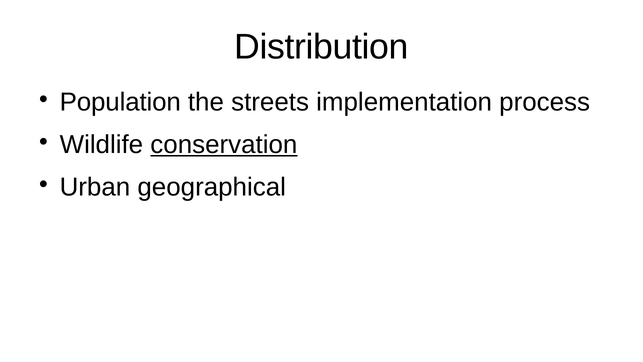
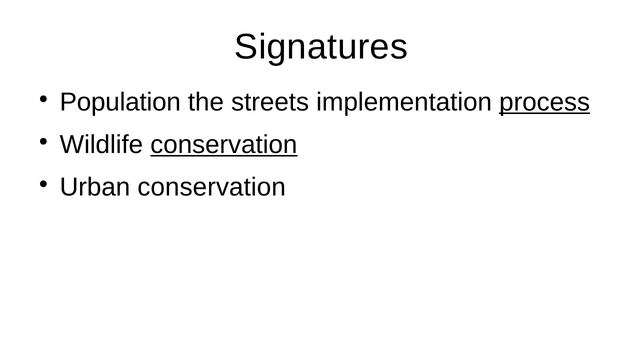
Distribution: Distribution -> Signatures (321, 47)
process underline: none -> present (545, 102)
Urban geographical: geographical -> conservation (212, 187)
